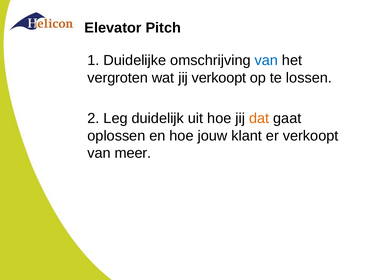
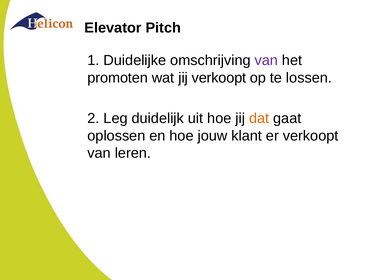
van colour: blue -> purple (266, 60)
vergroten: vergroten -> promoten (118, 78)
meer: meer -> leren (133, 153)
